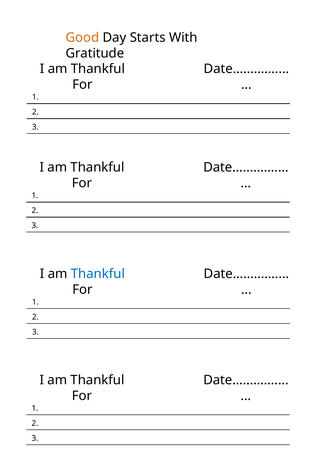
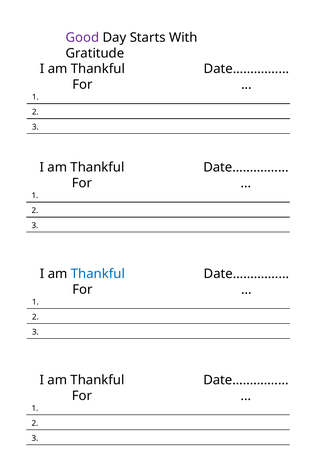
Good colour: orange -> purple (82, 38)
